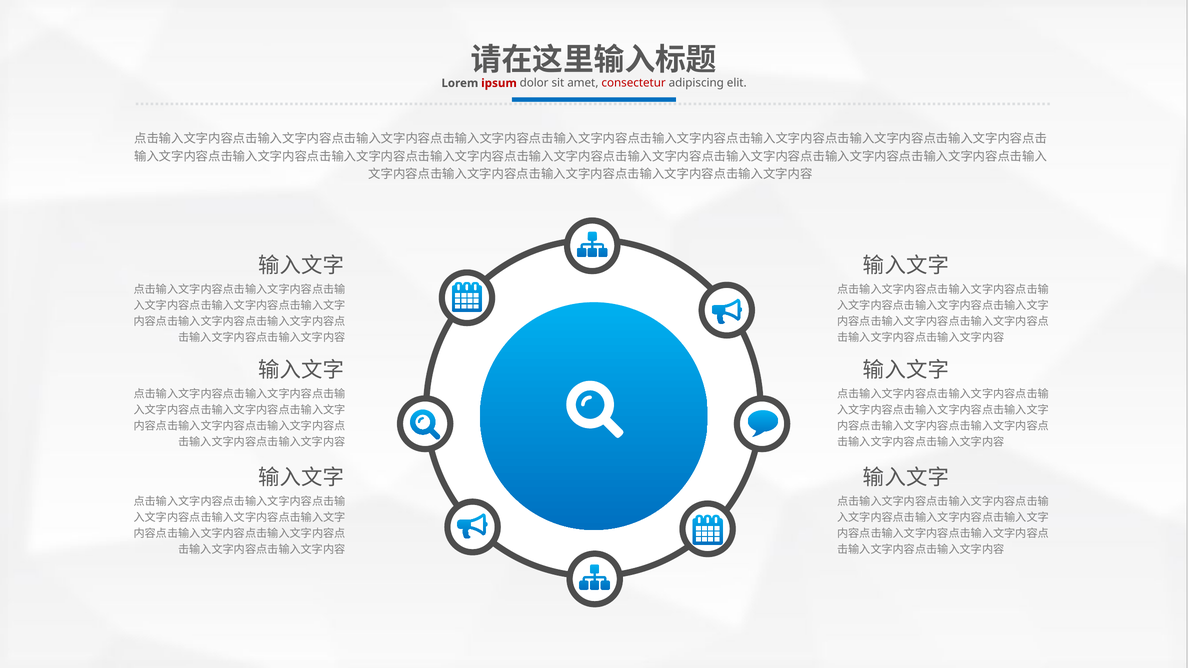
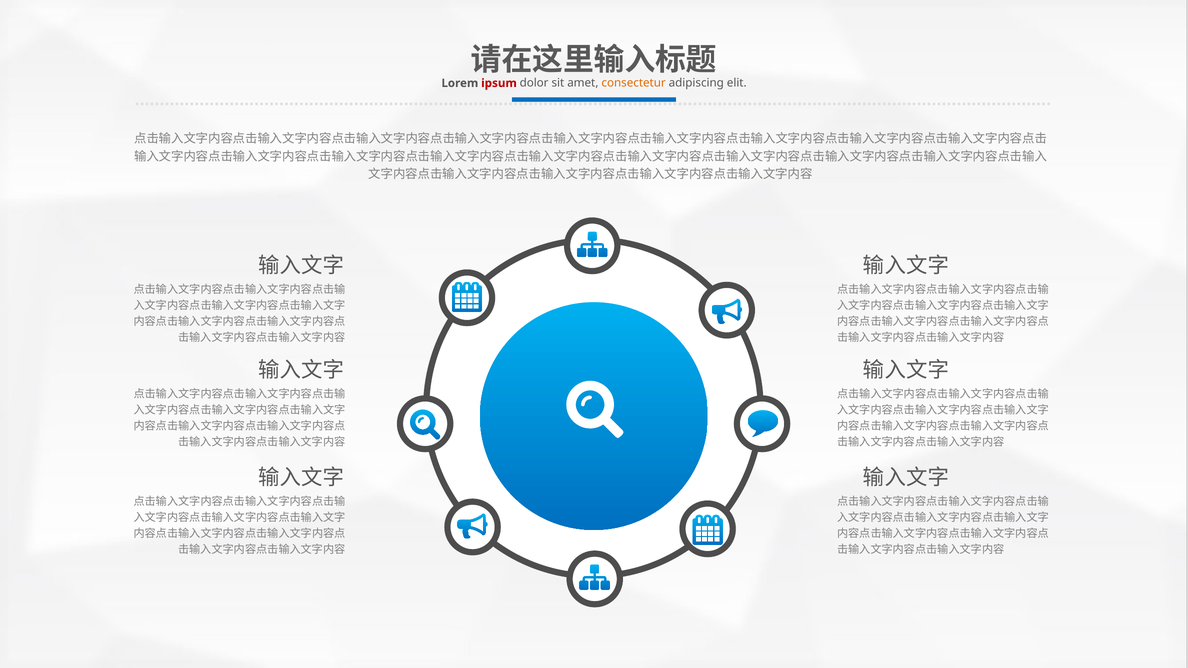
consectetur colour: red -> orange (634, 83)
